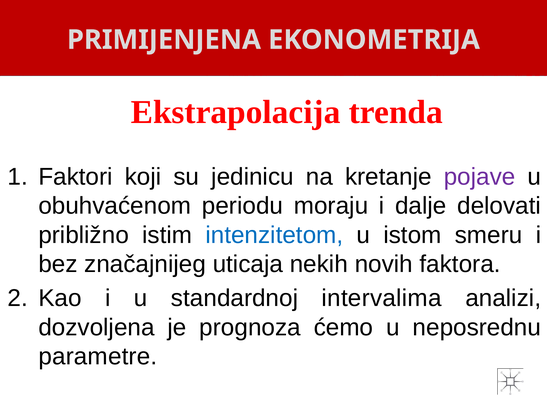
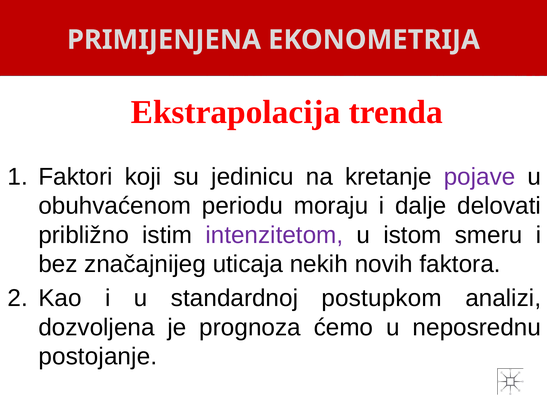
intenzitetom colour: blue -> purple (274, 235)
intervalima: intervalima -> postupkom (382, 298)
parametre: parametre -> postojanje (98, 357)
